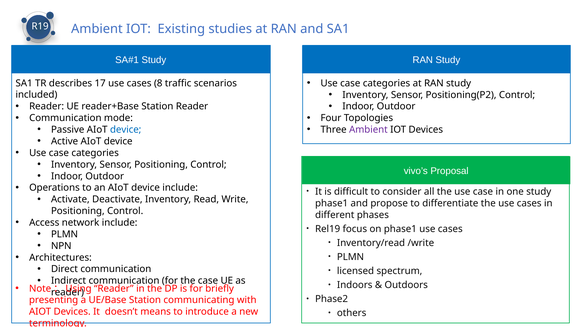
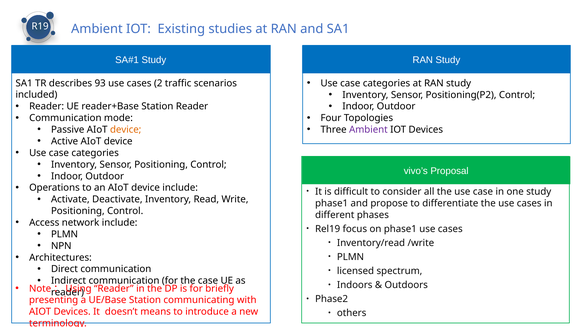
17: 17 -> 93 (100, 83)
8: 8 -> 2 (158, 83)
device colour: blue -> orange (126, 130)
